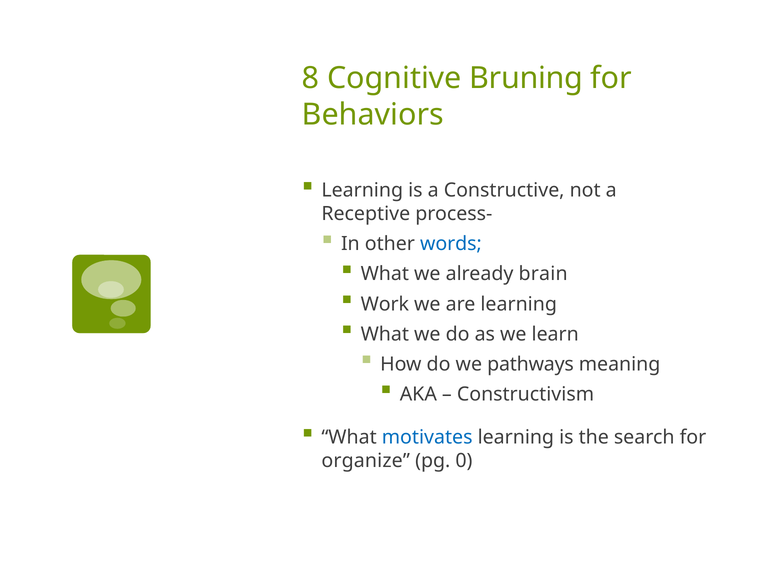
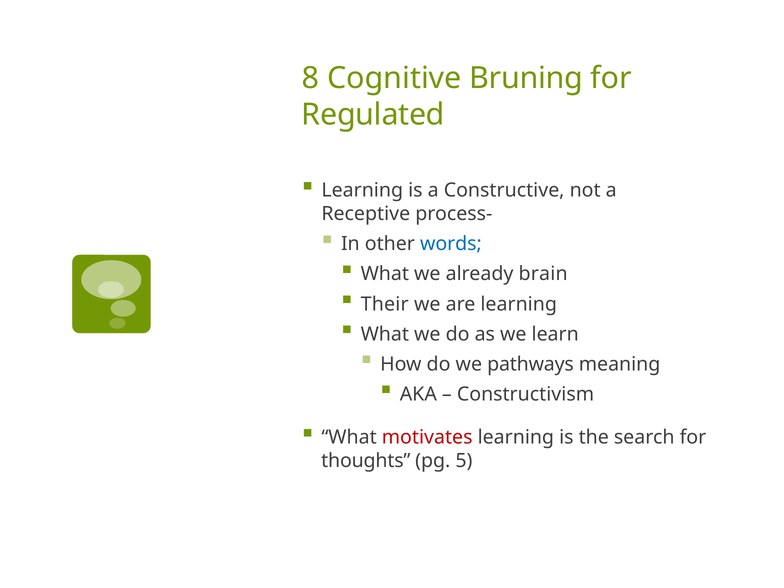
Behaviors: Behaviors -> Regulated (373, 115)
Work: Work -> Their (385, 304)
motivates colour: blue -> red (427, 437)
organize: organize -> thoughts (366, 461)
0: 0 -> 5 (464, 461)
